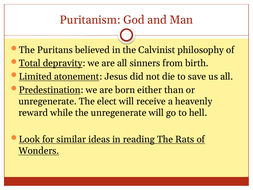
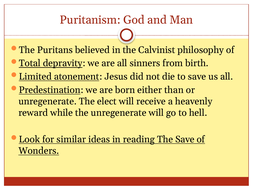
The Rats: Rats -> Save (185, 139)
